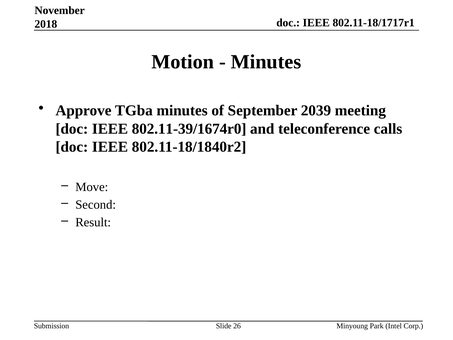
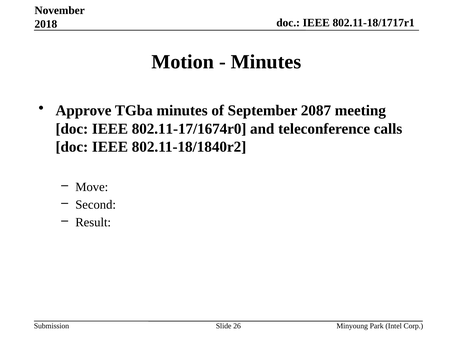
2039: 2039 -> 2087 (316, 111)
802.11-39/1674r0: 802.11-39/1674r0 -> 802.11-17/1674r0 (189, 129)
